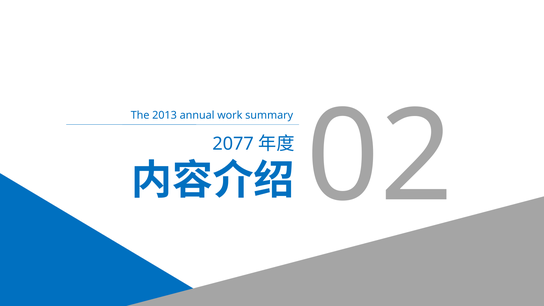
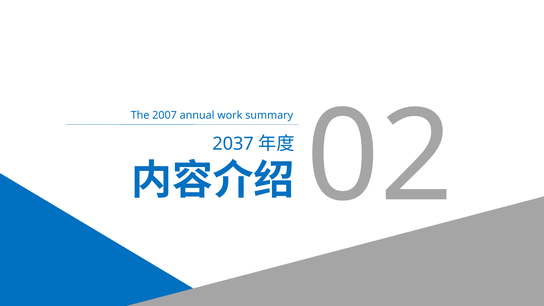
2013: 2013 -> 2007 (165, 115)
2077: 2077 -> 2037 (233, 144)
